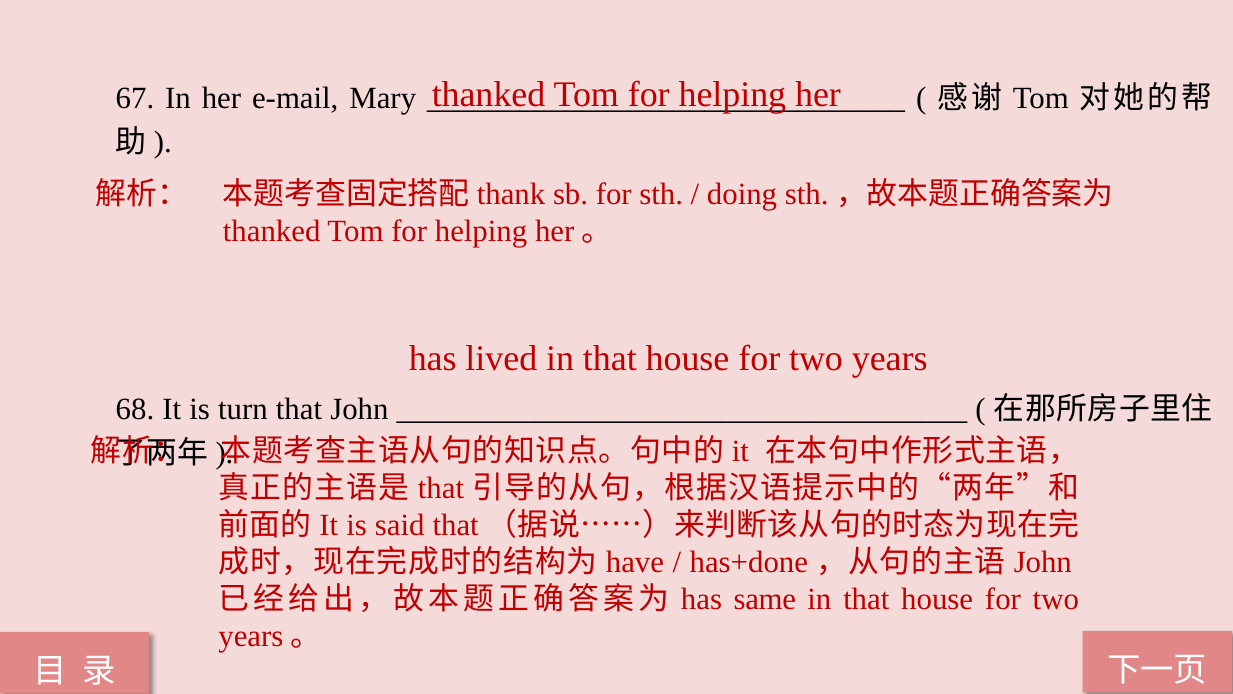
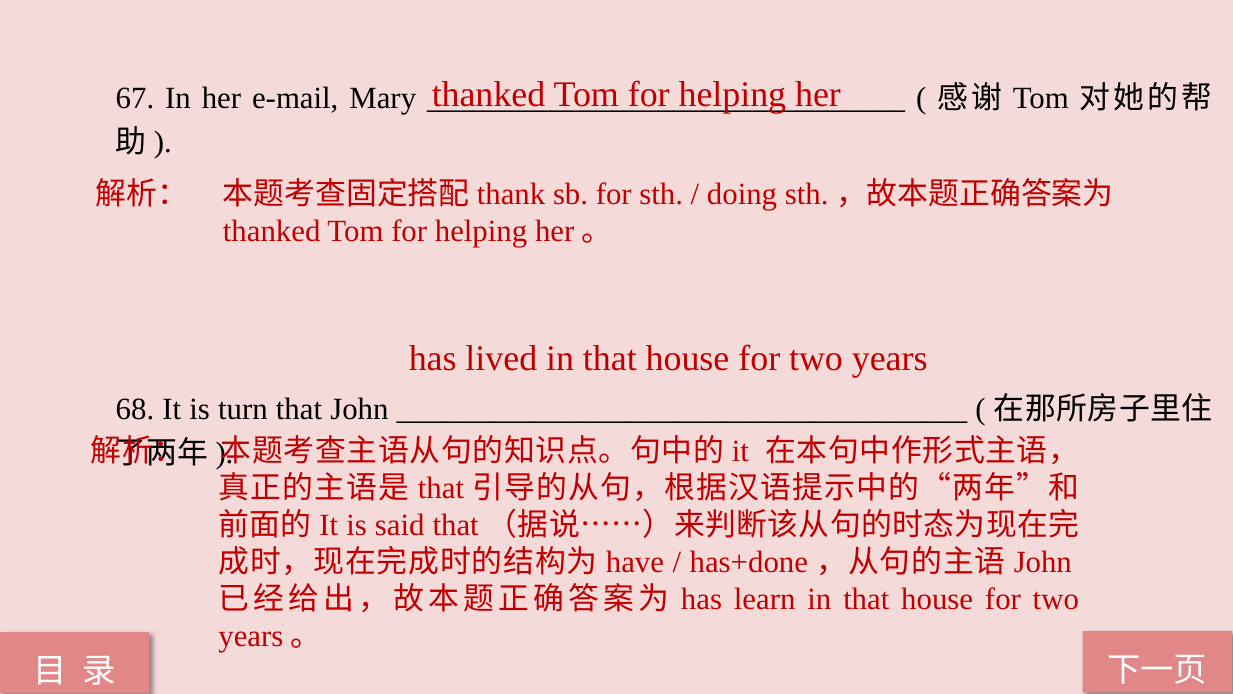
same: same -> learn (765, 599)
